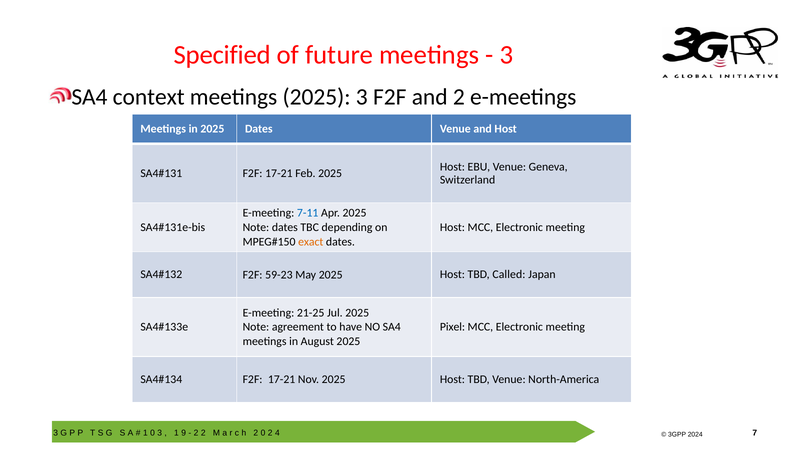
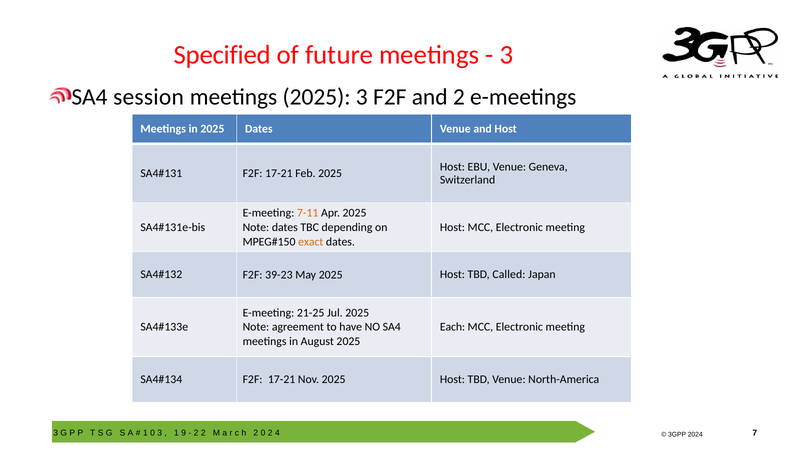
context: context -> session (149, 97)
7-11 colour: blue -> orange (308, 213)
59-23: 59-23 -> 39-23 (279, 275)
Pixel: Pixel -> Each (453, 327)
